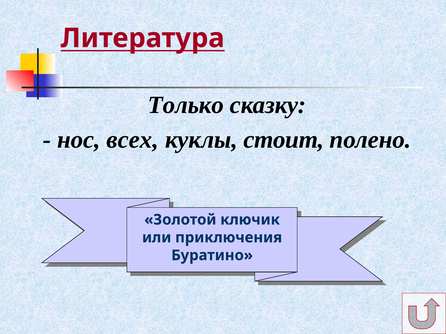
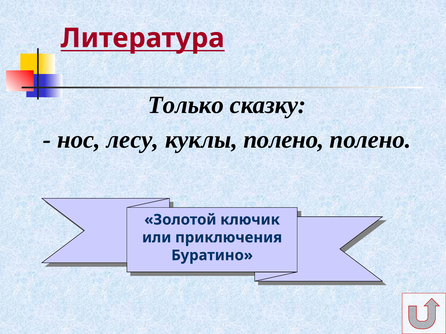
всех: всех -> лесу (133, 140)
куклы стоит: стоит -> полено (284, 140)
